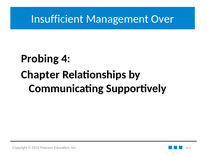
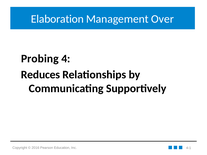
Insufficient: Insufficient -> Elaboration (57, 19)
Chapter: Chapter -> Reduces (40, 75)
